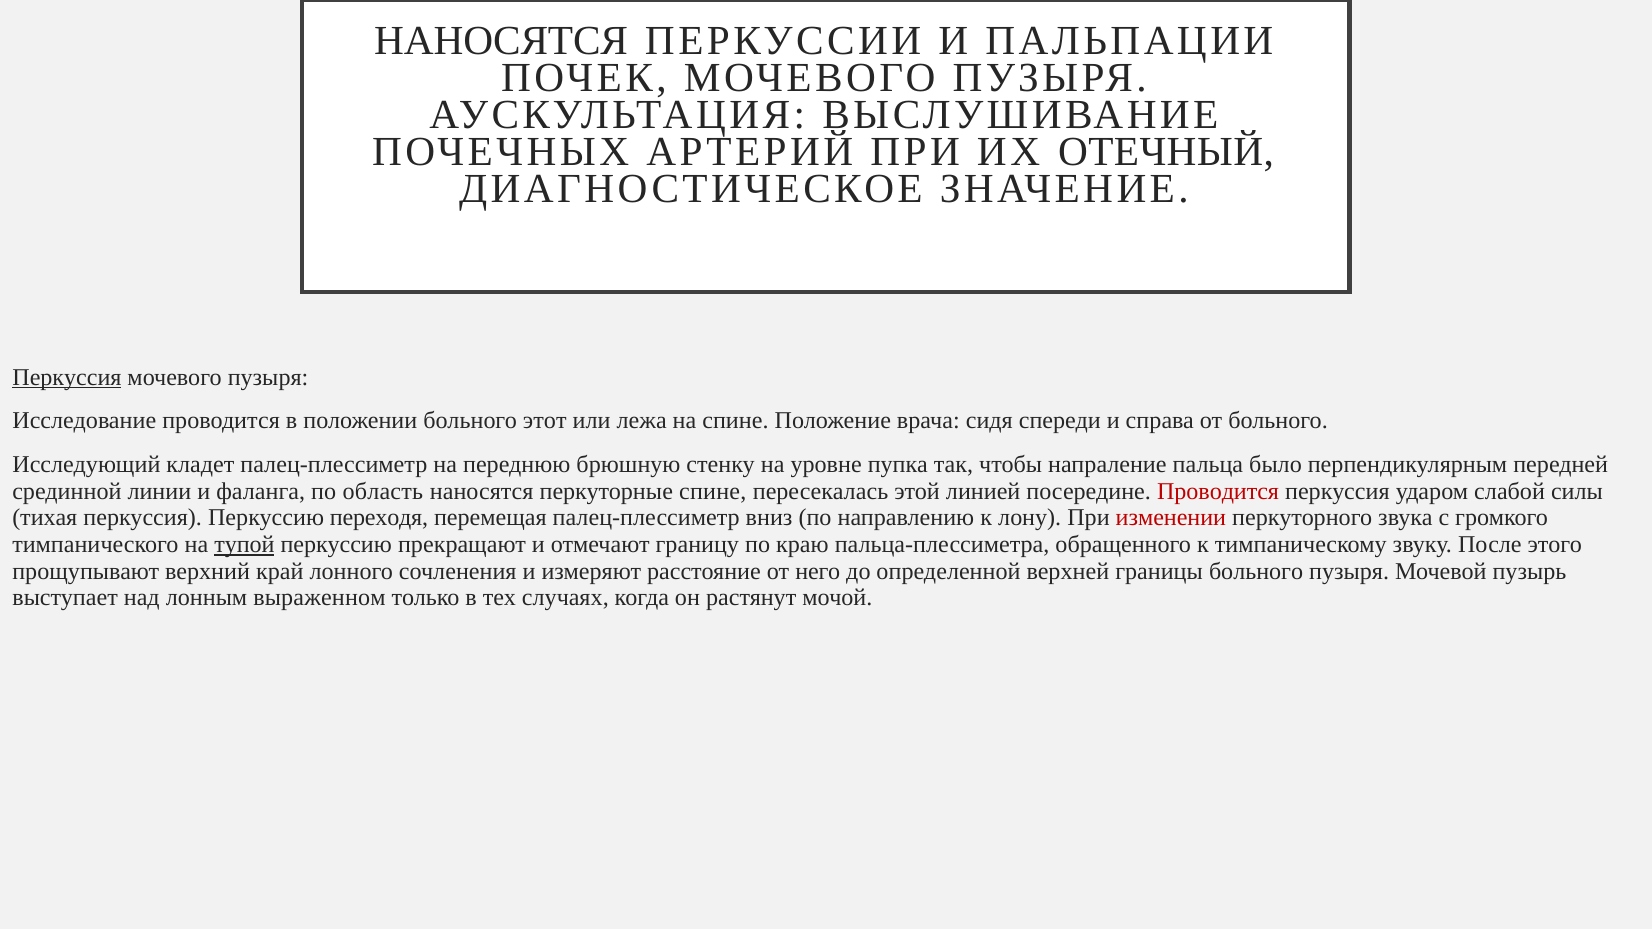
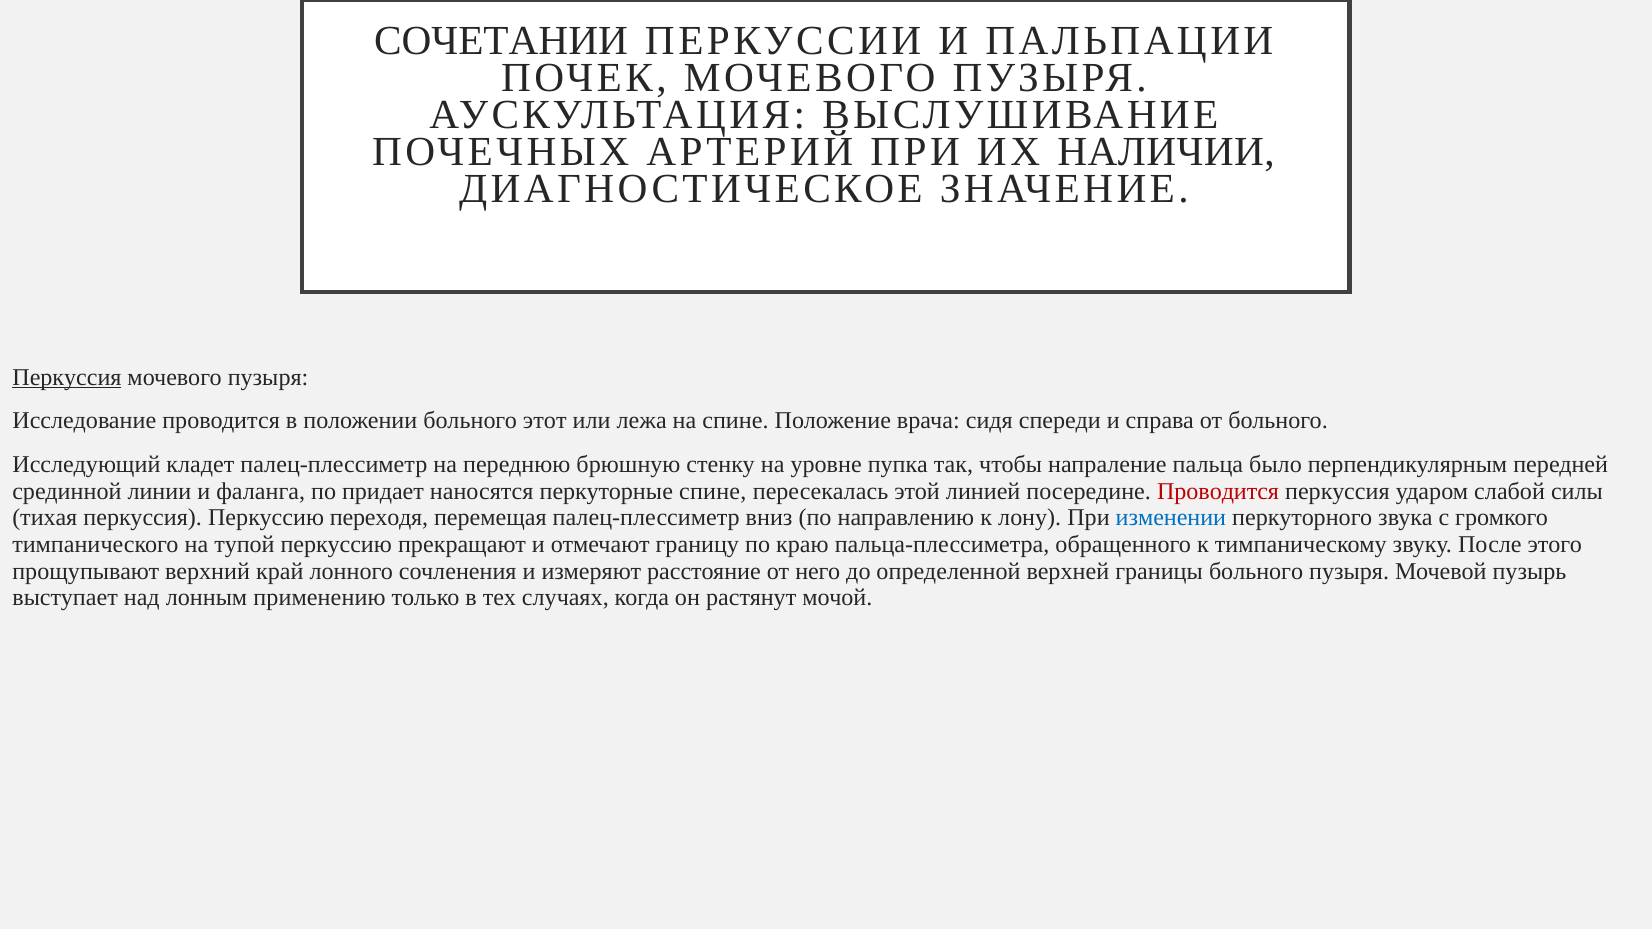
НАНОСЯТСЯ: НАНОСЯТСЯ -> СОЧЕТАНИИ (501, 41)
ОТЕЧНЫЙ: ОТЕЧНЫЙ -> НАЛИЧИИ (1166, 152)
область: область -> придает (383, 491)
изменении colour: red -> blue (1171, 518)
тупой underline: present -> none (244, 545)
выраженном: выраженном -> применению (319, 598)
